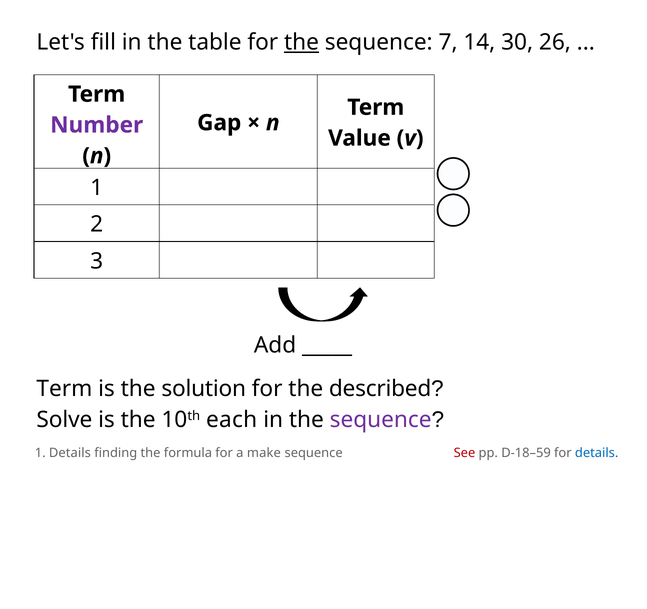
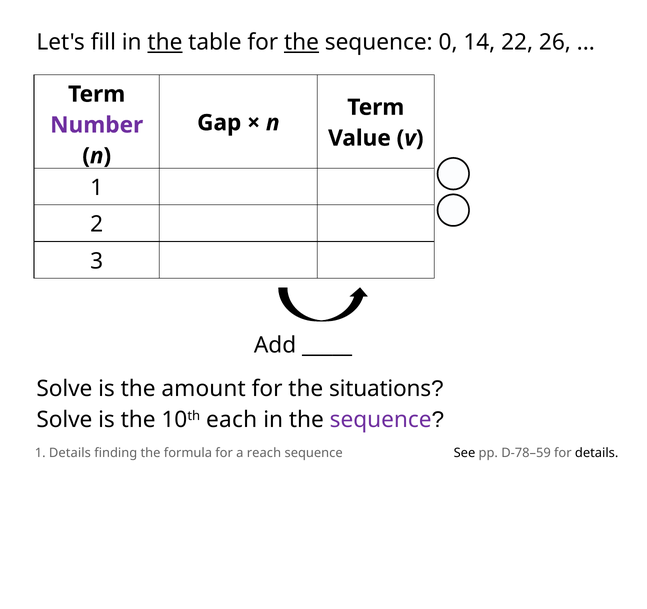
the underline: none -> present (165, 42)
7: 7 -> 0 (448, 42)
30: 30 -> 22 (517, 42)
Term: Term -> Solve (64, 388)
solution: solution -> amount (204, 388)
described: described -> situations (380, 388)
make: make -> reach (264, 452)
See colour: red -> black (464, 452)
D-18–59: D-18–59 -> D-78–59 (526, 452)
details colour: blue -> black (597, 452)
